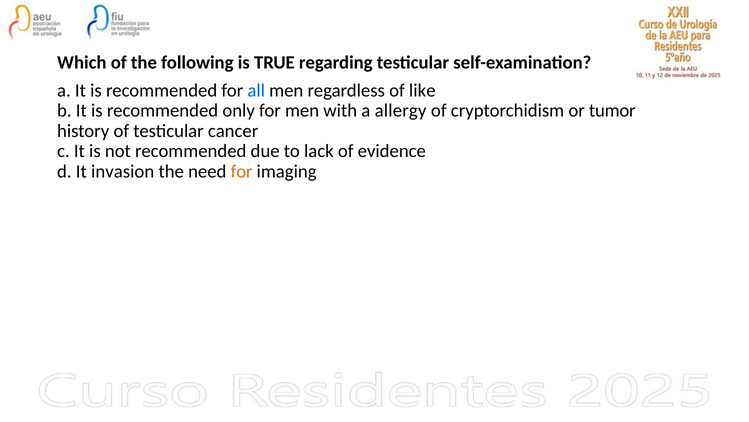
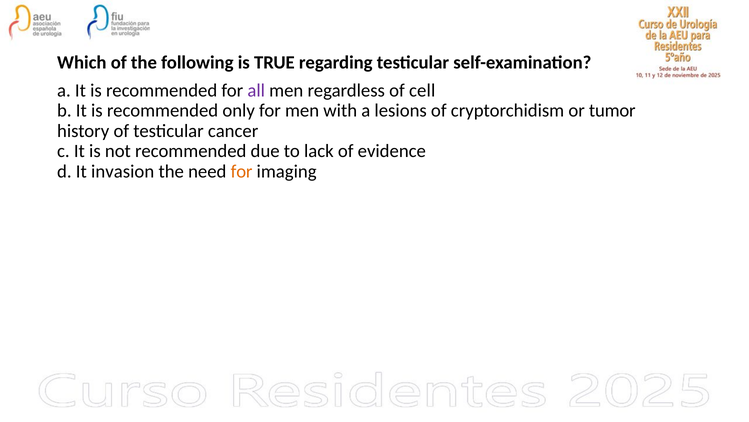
all colour: blue -> purple (256, 90)
like: like -> cell (422, 90)
allergy: allergy -> lesions (401, 111)
